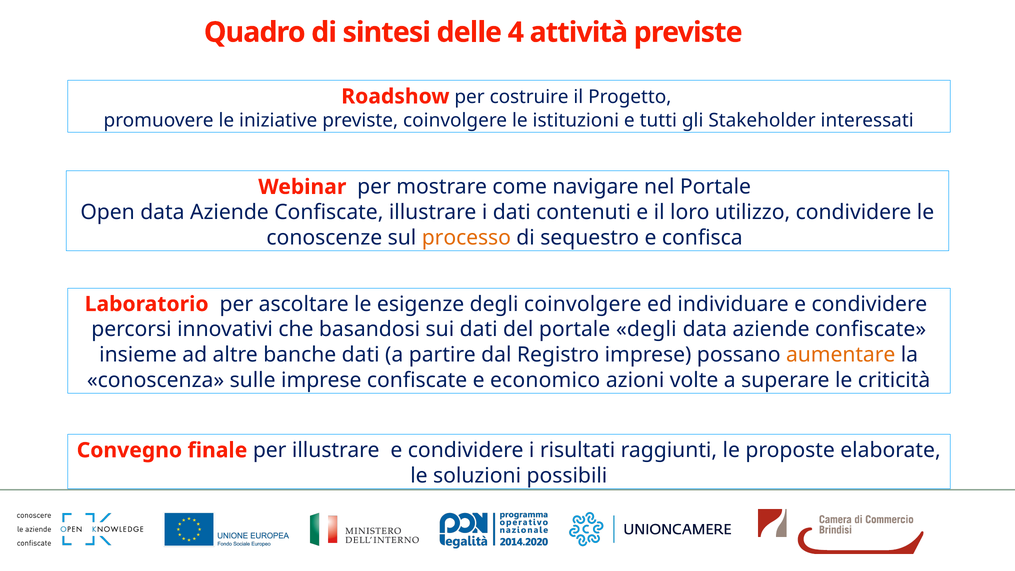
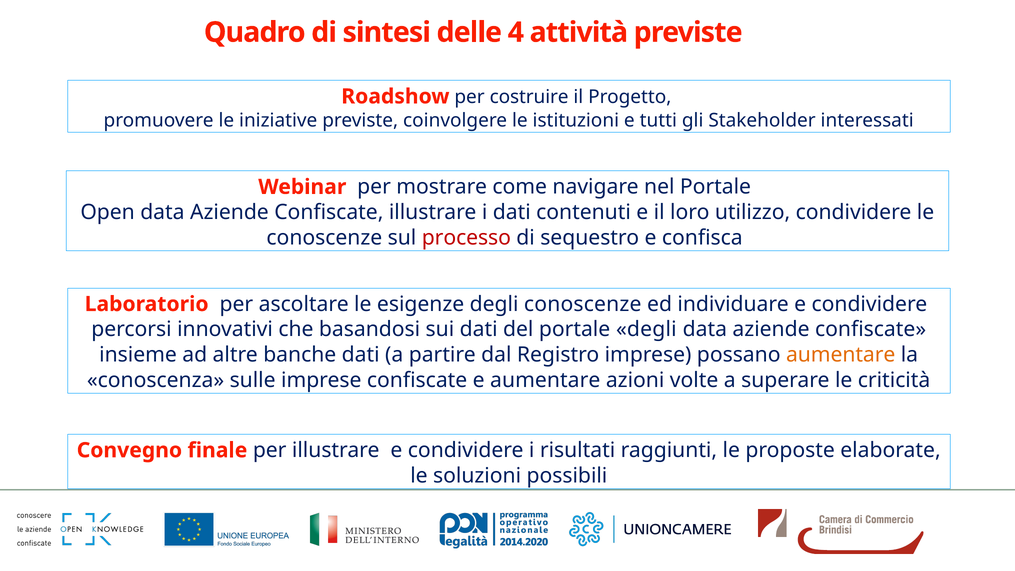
processo colour: orange -> red (466, 238)
degli coinvolgere: coinvolgere -> conoscenze (583, 304)
e economico: economico -> aumentare (545, 380)
